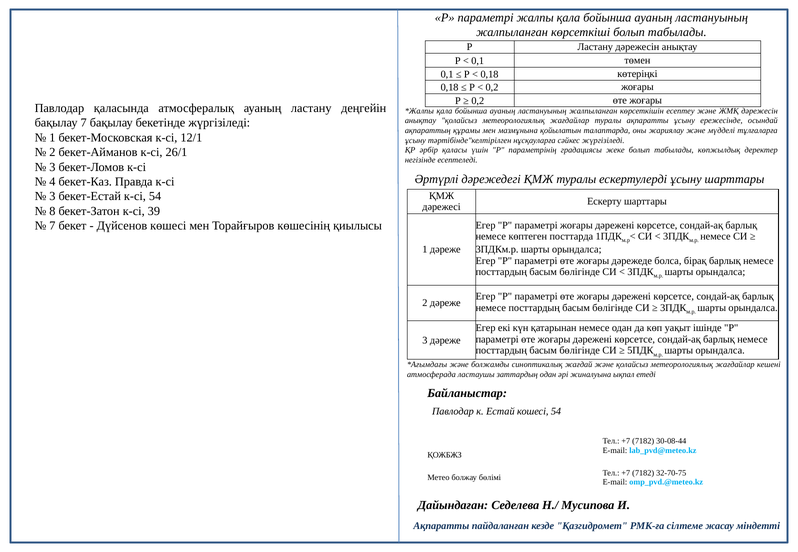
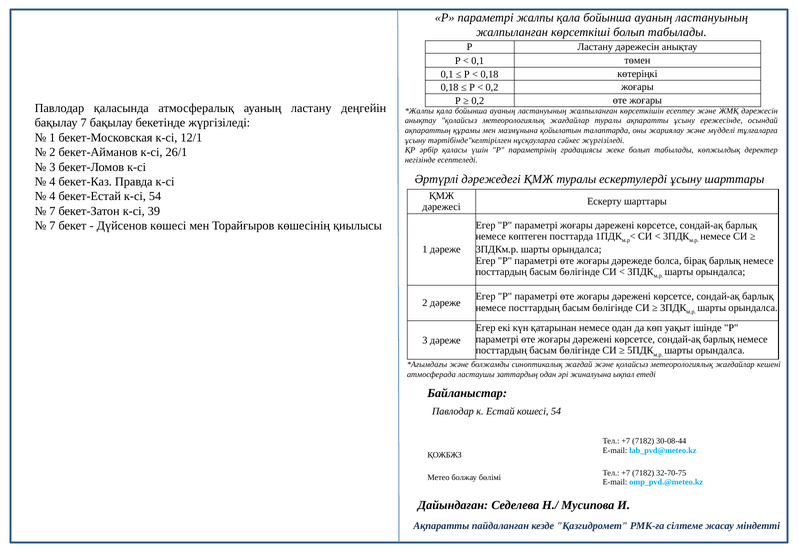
3: 3 -> 4 (52, 197)
8: 8 -> 7 (52, 211)
